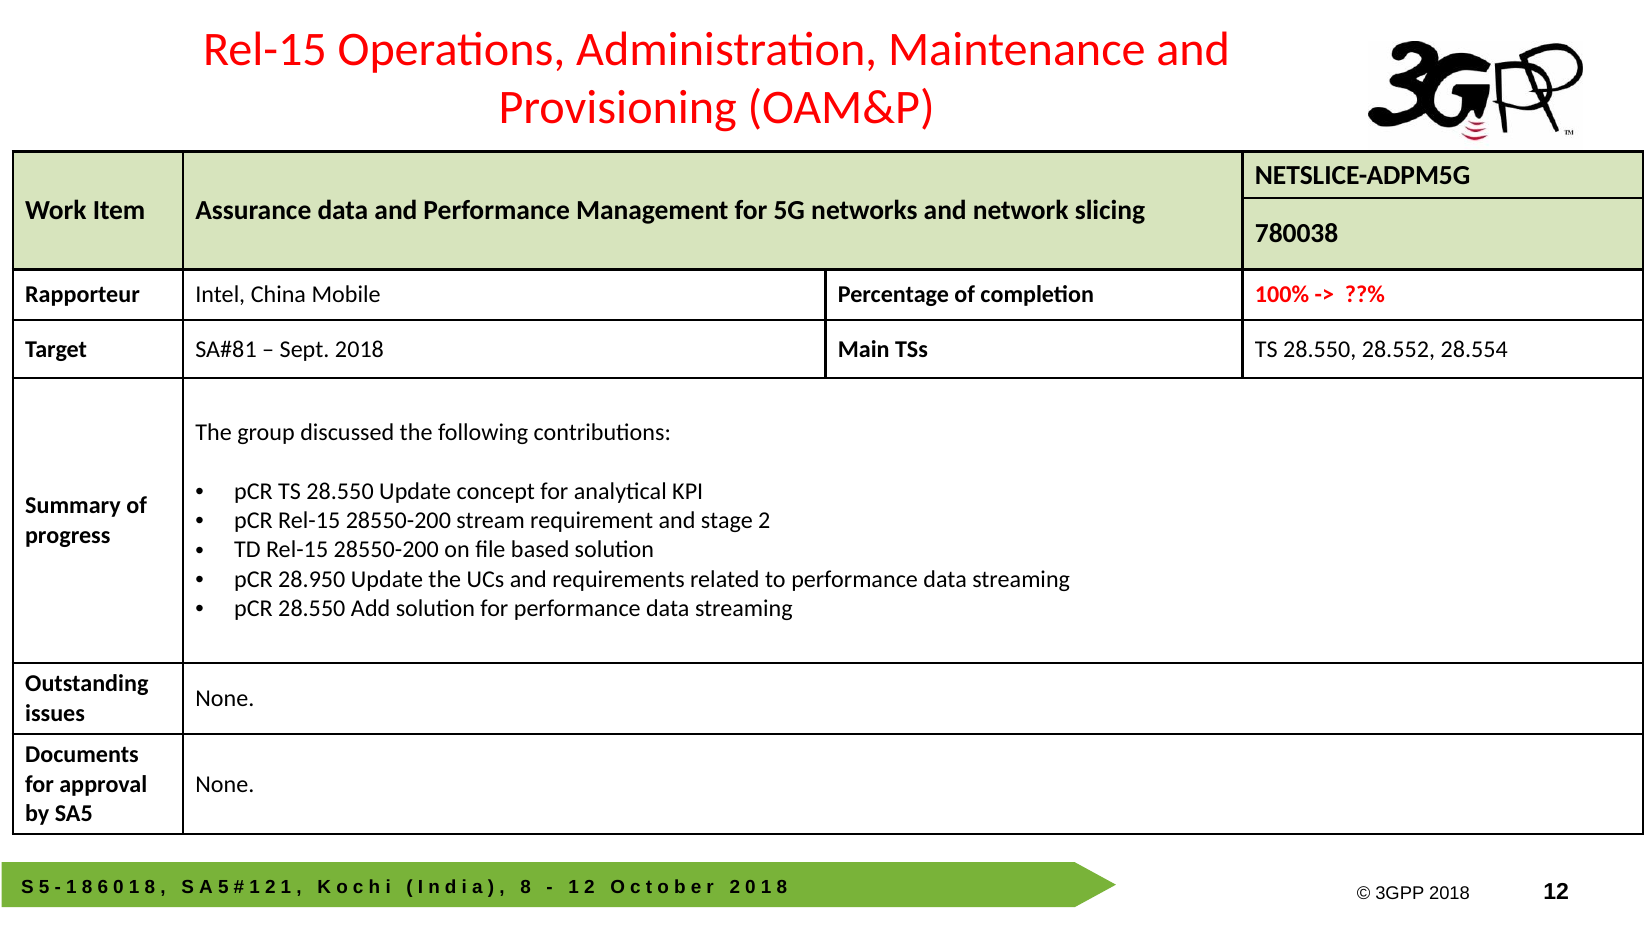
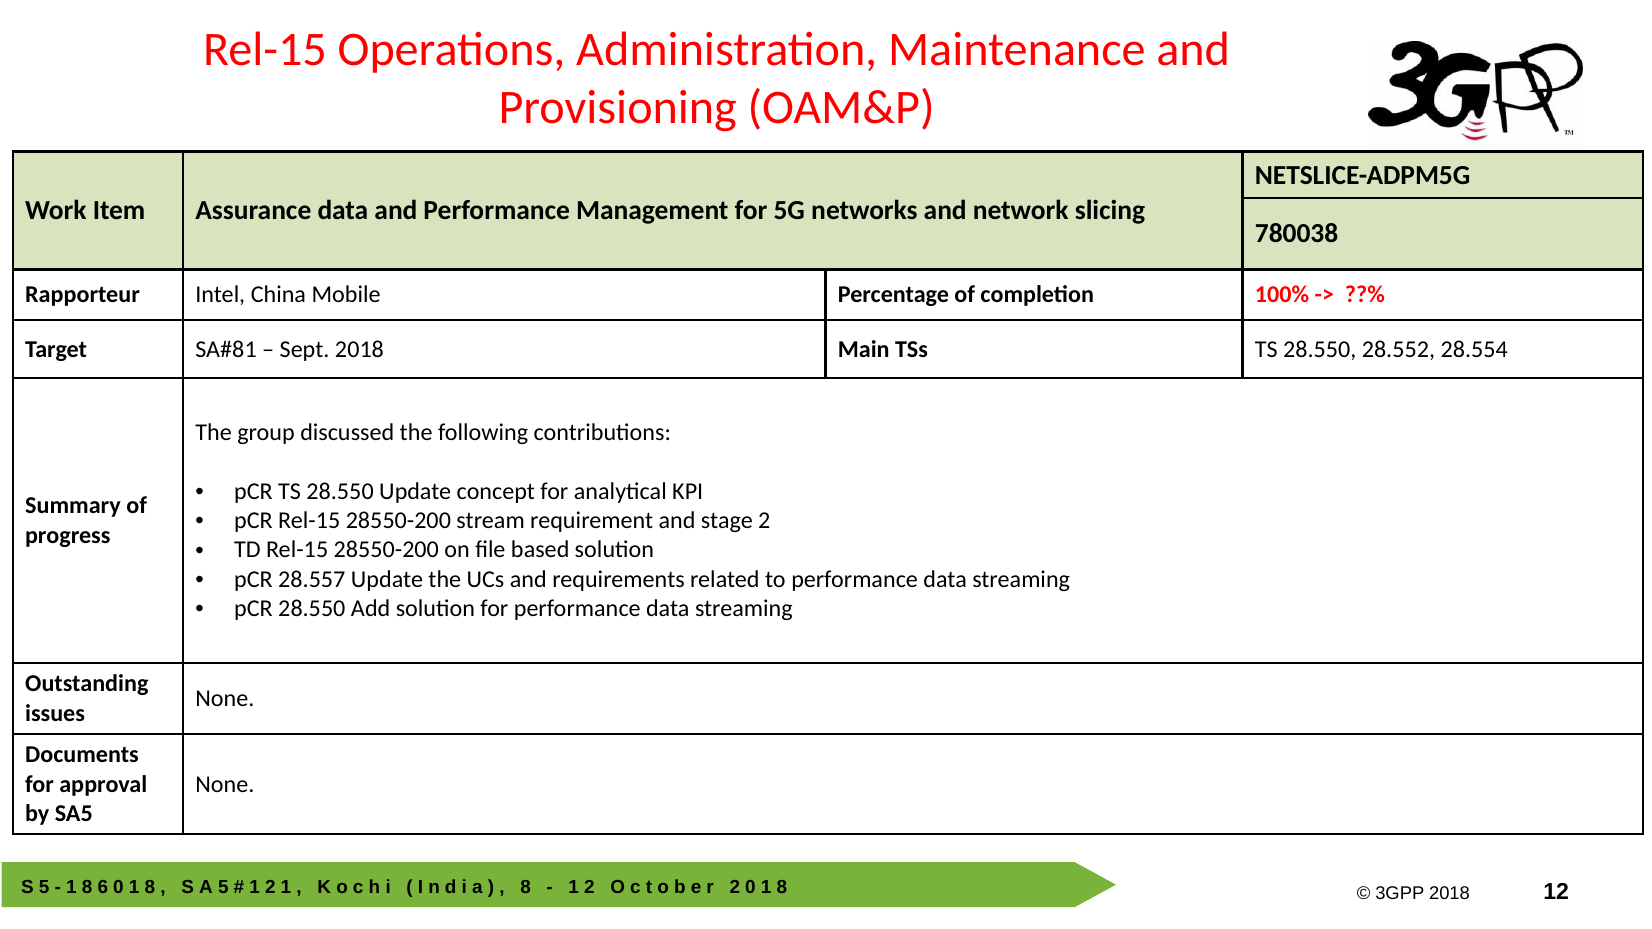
28.950: 28.950 -> 28.557 (312, 579)
